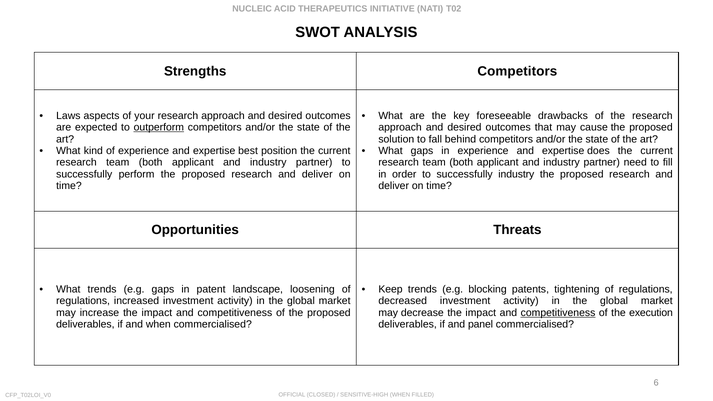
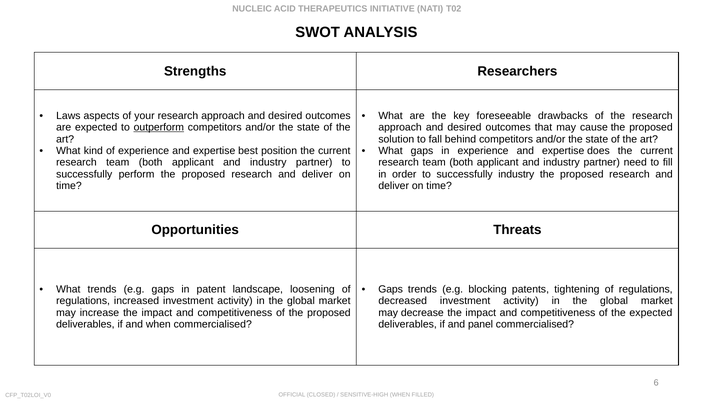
Strengths Competitors: Competitors -> Researchers (517, 71)
Keep: Keep -> Gaps (391, 289)
competitiveness underline: present -> none (558, 313)
the execution: execution -> expected (651, 313)
